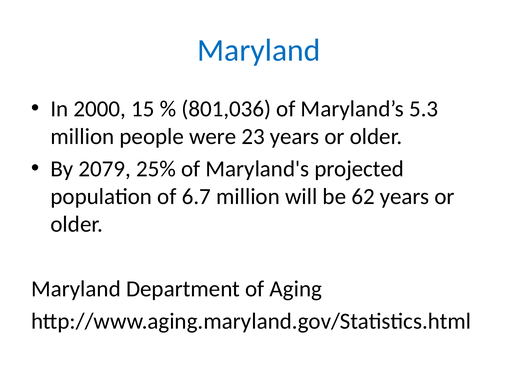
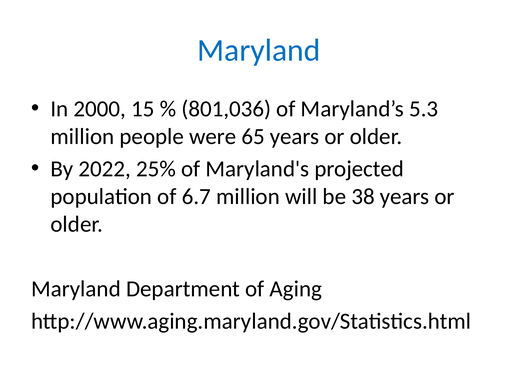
23: 23 -> 65 (253, 136)
2079: 2079 -> 2022 (105, 169)
62: 62 -> 38 (363, 196)
